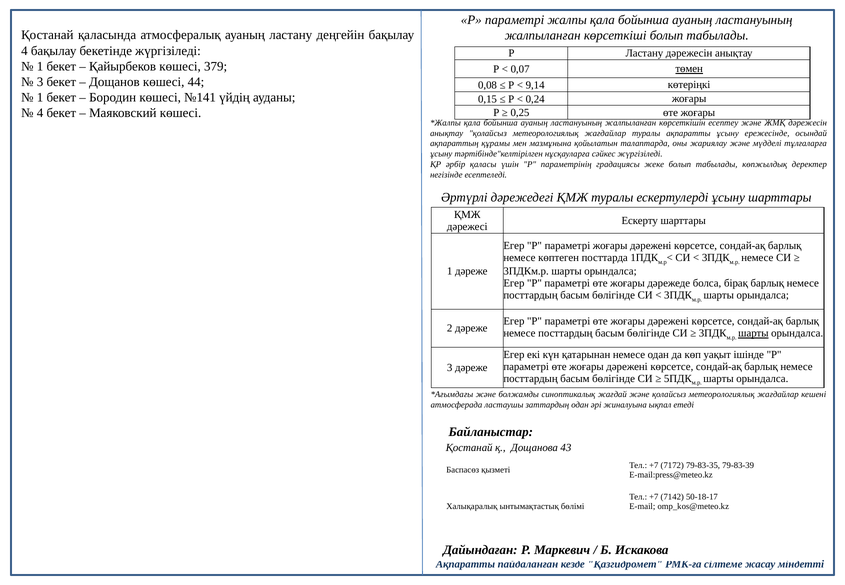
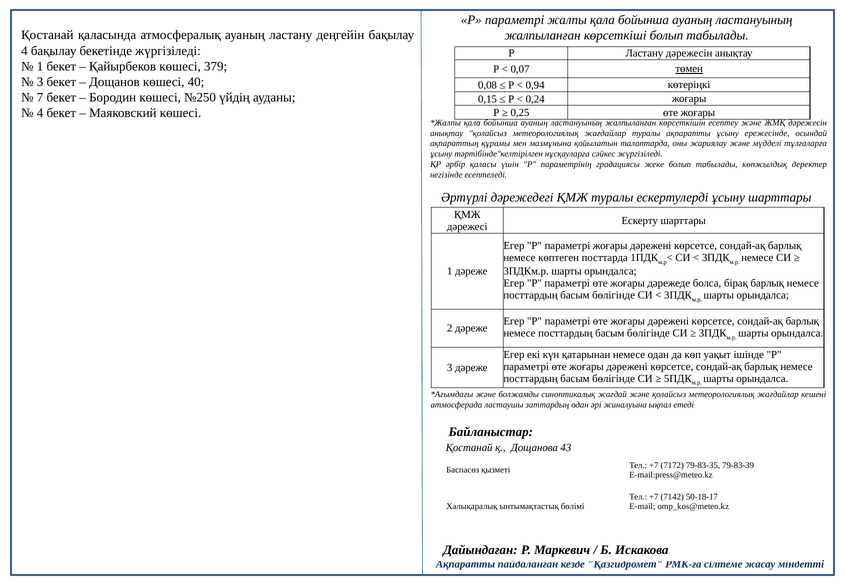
44: 44 -> 40 (196, 82)
9,14: 9,14 -> 0,94 (535, 85)
1: 1 -> 7 (40, 98)
№141: №141 -> №250 (200, 98)
шарты underline: present -> none (753, 333)
